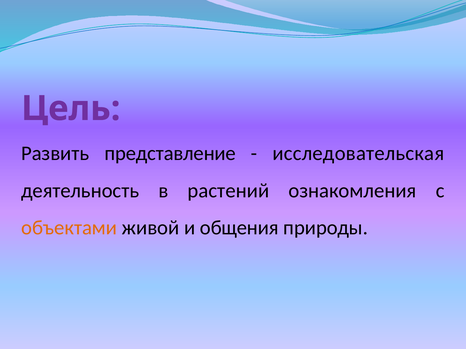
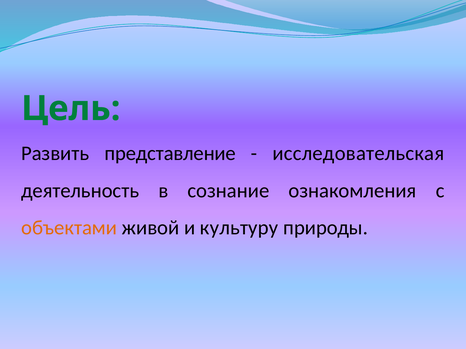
Цель colour: purple -> green (71, 109)
растений: растений -> сознание (228, 191)
общения: общения -> культуру (239, 228)
